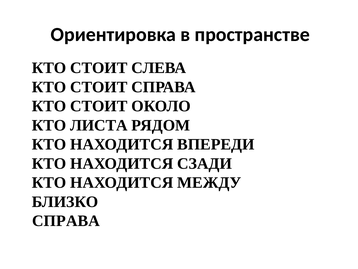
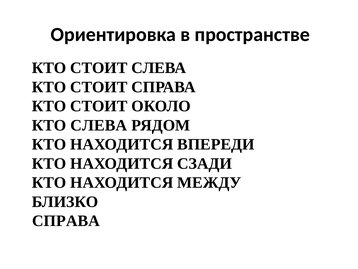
КТО ЛИСТА: ЛИСТА -> СЛЕВА (99, 125)
